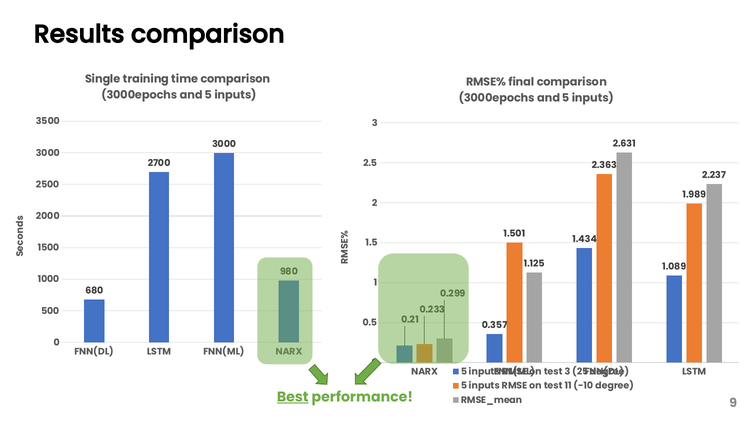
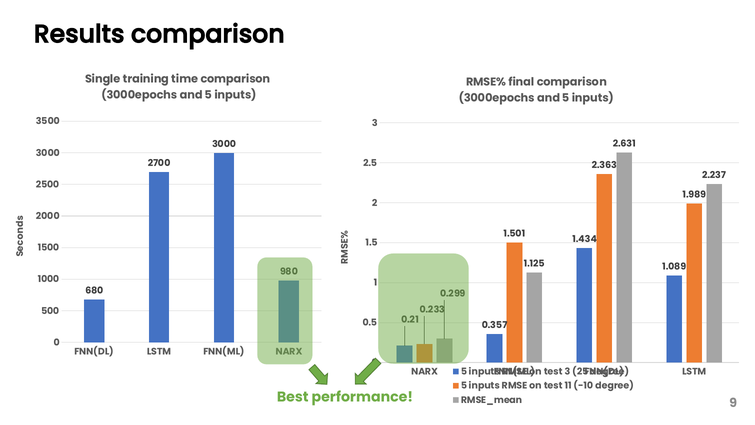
Best underline: present -> none (293, 397)
